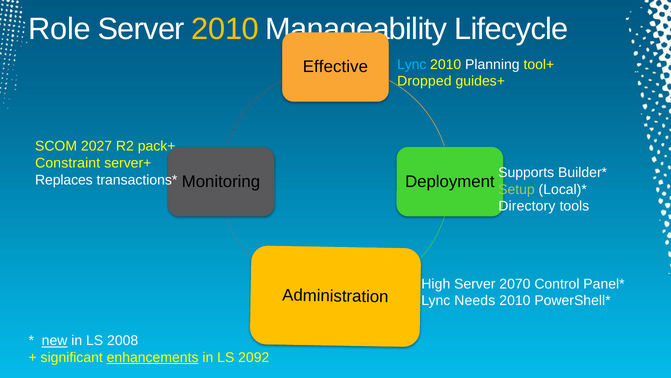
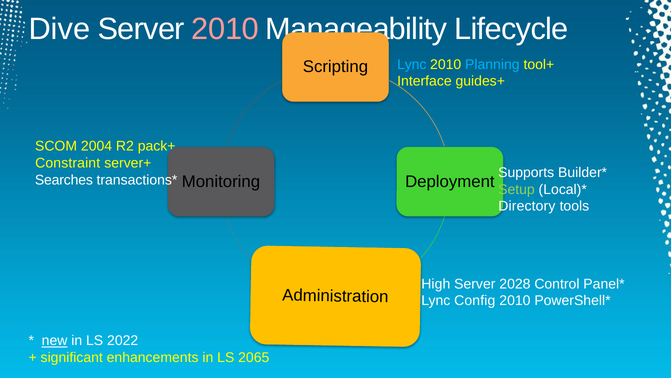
Role: Role -> Dive (59, 29)
2010 colour: yellow -> pink (225, 29)
Planning colour: white -> light blue (492, 64)
Effective: Effective -> Scripting (335, 67)
Dropped: Dropped -> Interface (424, 81)
2027: 2027 -> 2004 (97, 146)
Replaces: Replaces -> Searches (64, 180)
2070: 2070 -> 2028 (515, 284)
Needs: Needs -> Config (475, 300)
2008: 2008 -> 2022 (123, 340)
enhancements underline: present -> none (153, 357)
2092: 2092 -> 2065 (254, 357)
